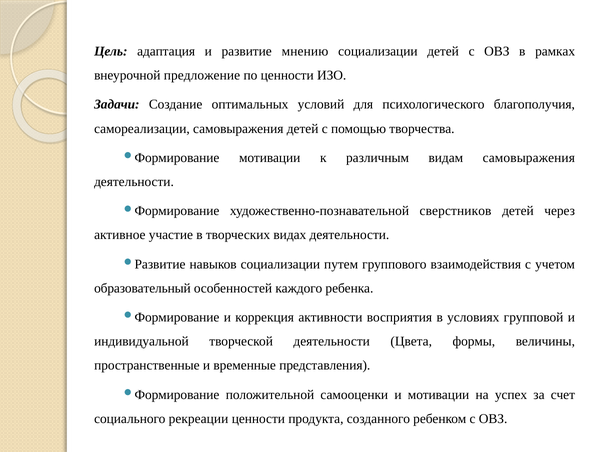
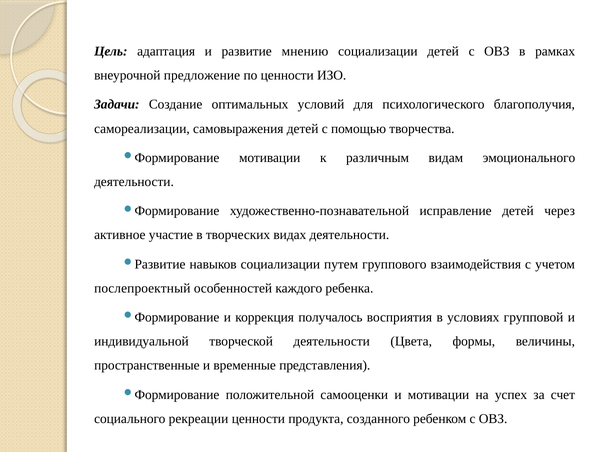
видам самовыражения: самовыражения -> эмоционального (529, 158)
сверстников: сверстников -> исправление (456, 211)
образовательный: образовательный -> послепроектный (142, 288)
активности: активности -> получалось (330, 318)
